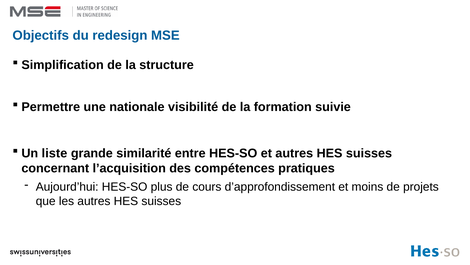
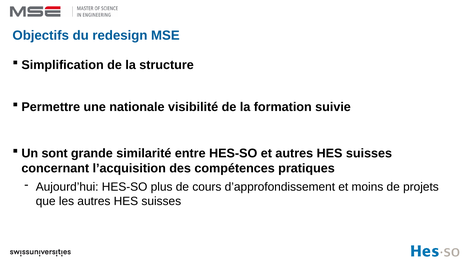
liste: liste -> sont (55, 153)
